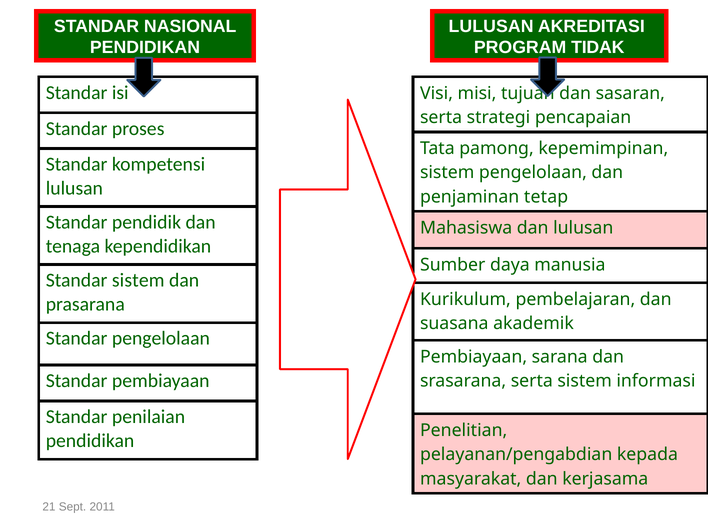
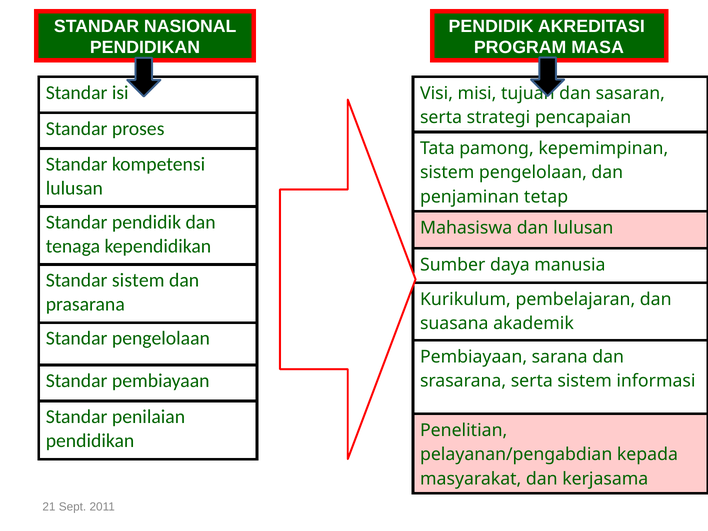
LULUSAN: LULUSAN -> PENDIDIK (491, 26)
TIDAK: TIDAK -> MASA (598, 48)
